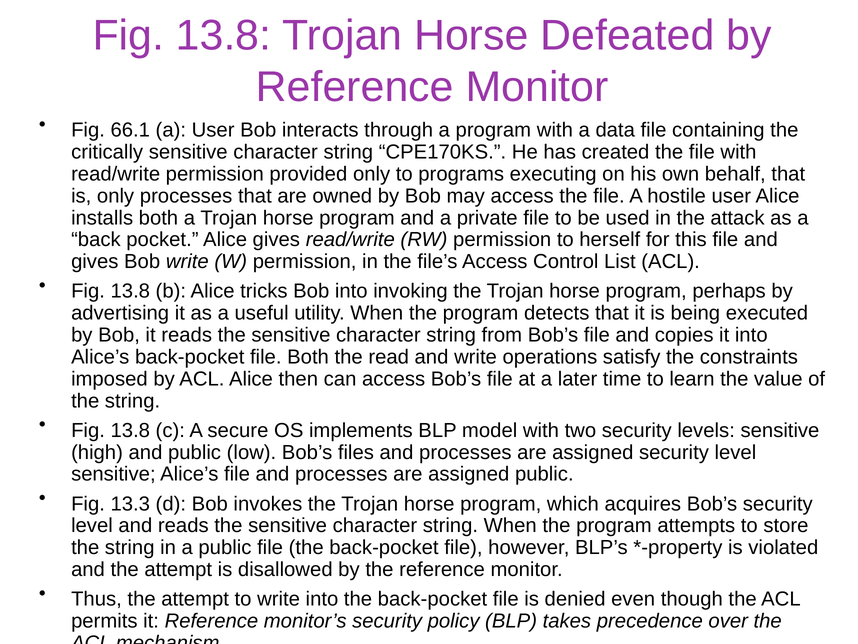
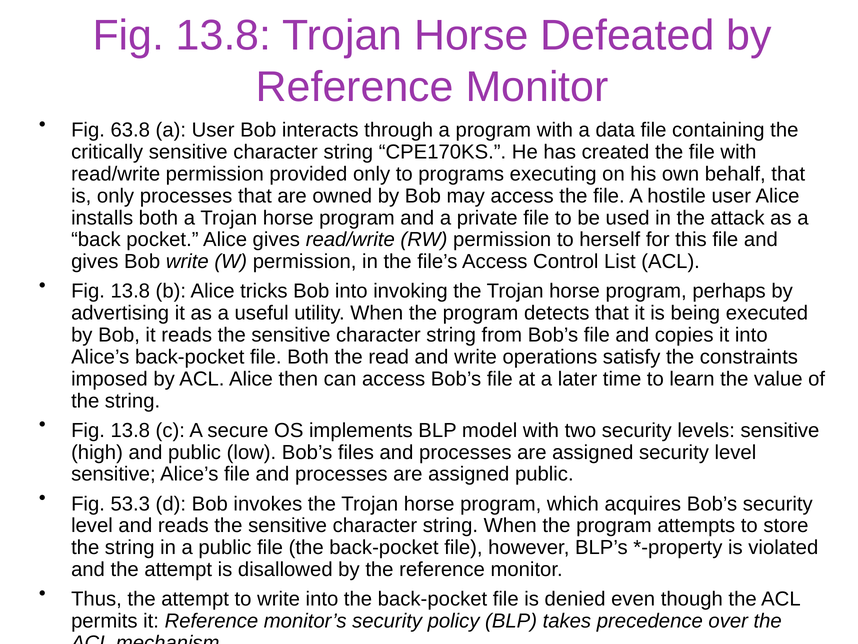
66.1: 66.1 -> 63.8 (130, 130)
13.3: 13.3 -> 53.3 (130, 503)
